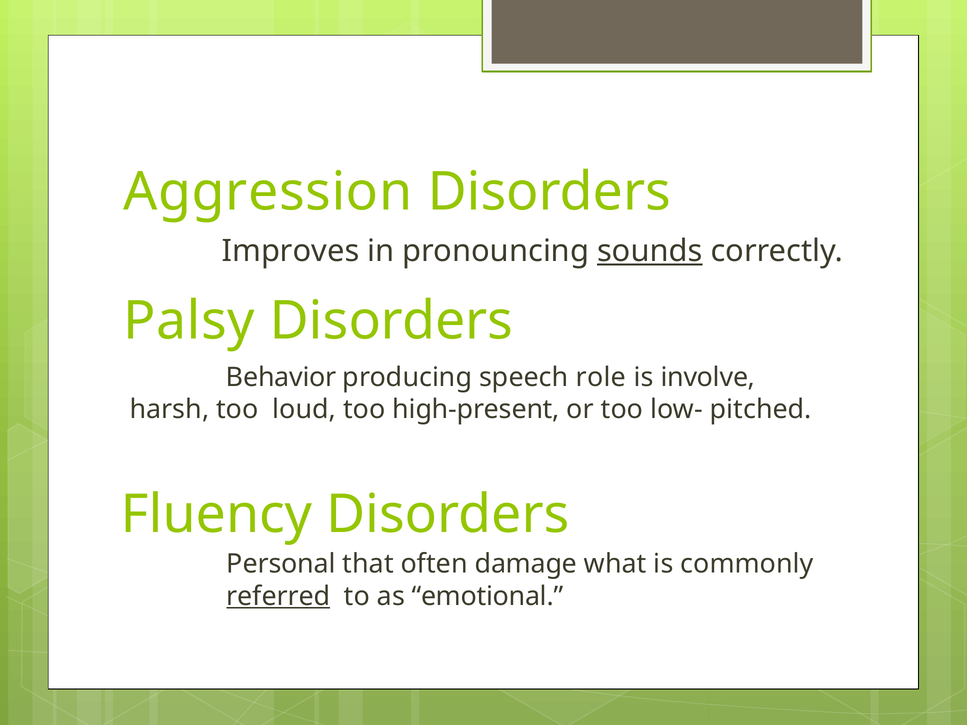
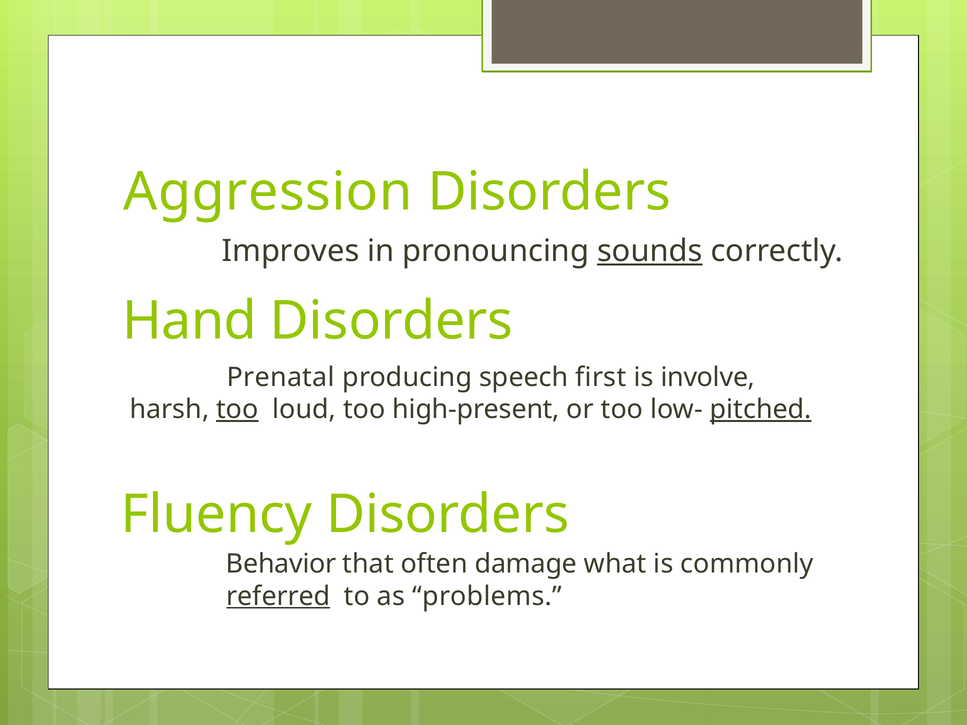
Palsy: Palsy -> Hand (189, 321)
Behavior: Behavior -> Prenatal (281, 377)
role: role -> first (601, 377)
too underline: none -> present (237, 410)
pitched underline: none -> present (761, 410)
Personal: Personal -> Behavior (281, 564)
emotional: emotional -> problems (487, 596)
